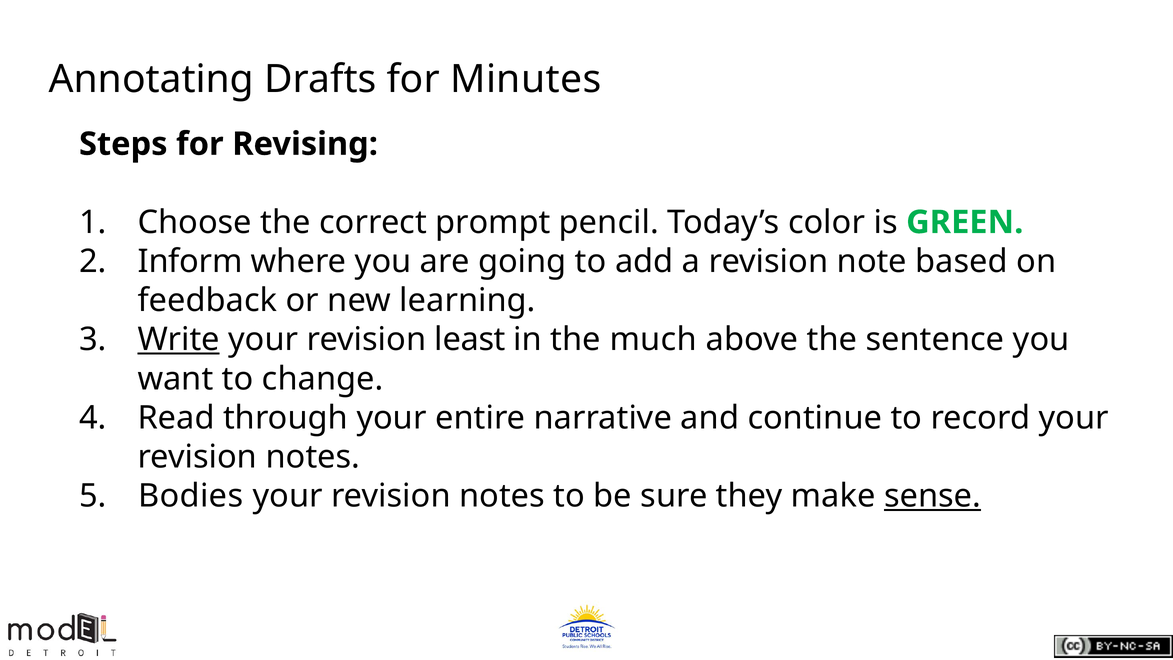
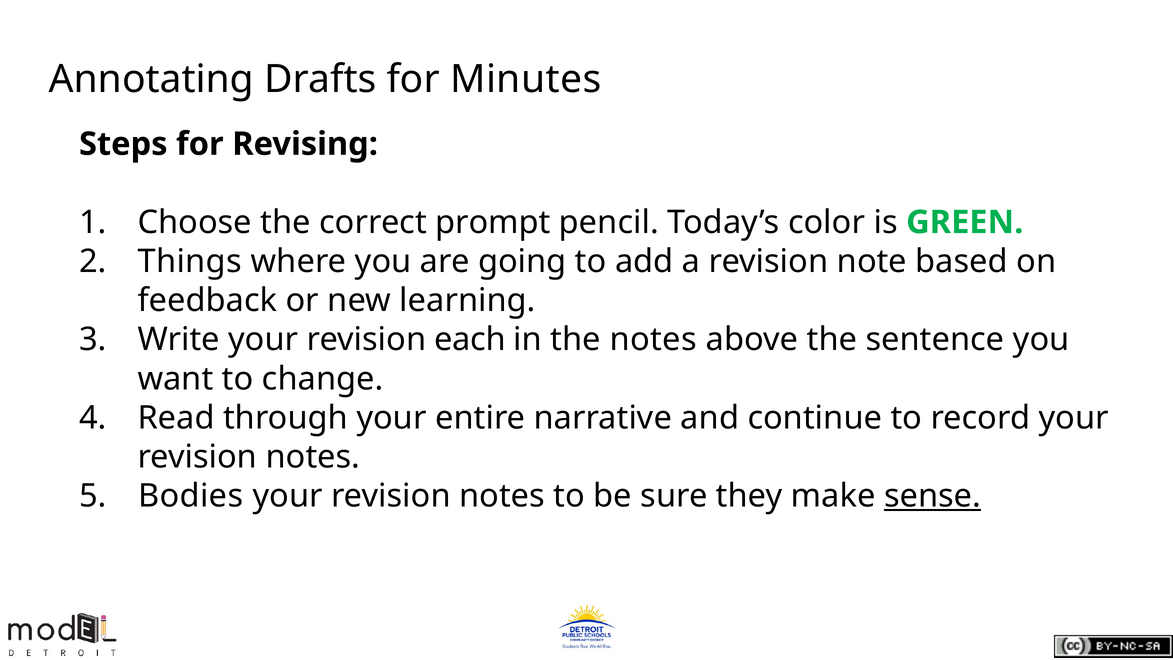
Inform: Inform -> Things (190, 261)
Write underline: present -> none (179, 340)
least: least -> each (470, 340)
the much: much -> notes (653, 340)
